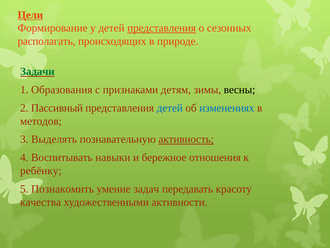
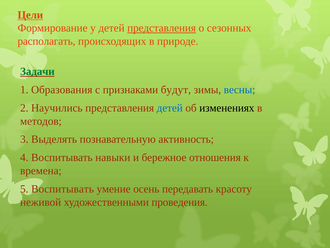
детям: детям -> будут (176, 90)
весны colour: black -> blue (240, 90)
Пассивный: Пассивный -> Научились (57, 108)
изменениях colour: blue -> black (227, 108)
активность underline: present -> none (186, 139)
ребёнку: ребёнку -> времена (41, 170)
5 Познакомить: Познакомить -> Воспитывать (63, 189)
задач: задач -> осень (146, 189)
качества: качества -> неживой (41, 202)
активности: активности -> проведения (180, 202)
